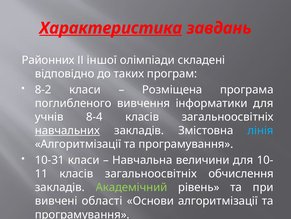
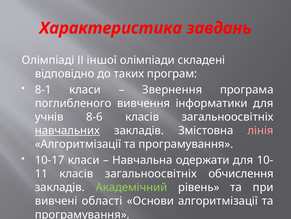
Характеристика underline: present -> none (111, 28)
Районних: Районних -> Олімпіаді (48, 60)
8-2: 8-2 -> 8-1 (43, 89)
Розміщена: Розміщена -> Звернення (172, 89)
8-4: 8-4 -> 8-6 (94, 117)
лінія colour: light blue -> pink (261, 130)
10-31: 10-31 -> 10-17 (50, 160)
величини: величини -> одержати (203, 160)
